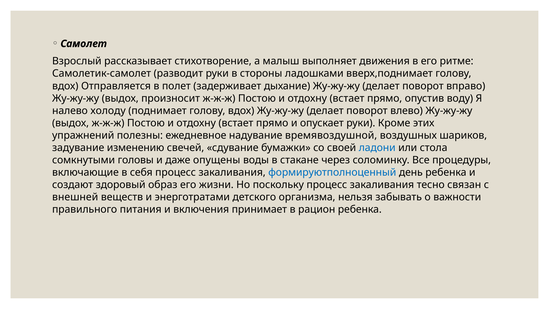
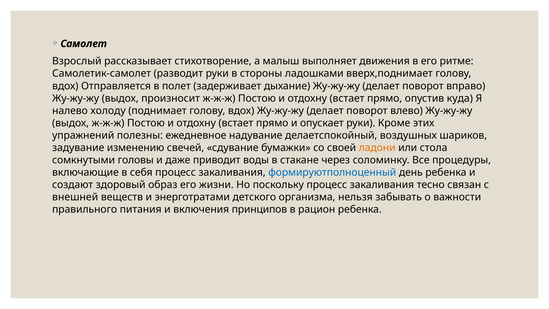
воду: воду -> куда (460, 98)
времявоздушной: времявоздушной -> делаетспокойный (331, 135)
ладони colour: blue -> orange (377, 148)
опущены: опущены -> приводит (217, 160)
принимает: принимает -> принципов (259, 209)
